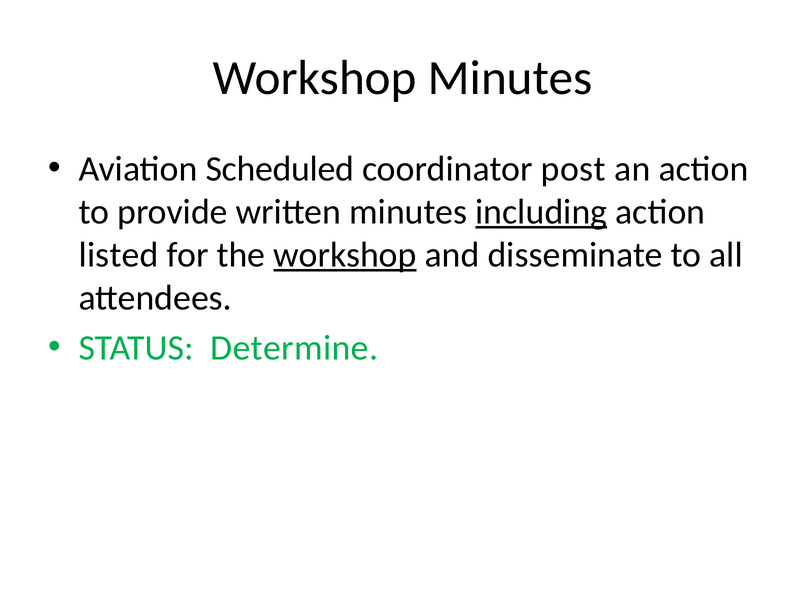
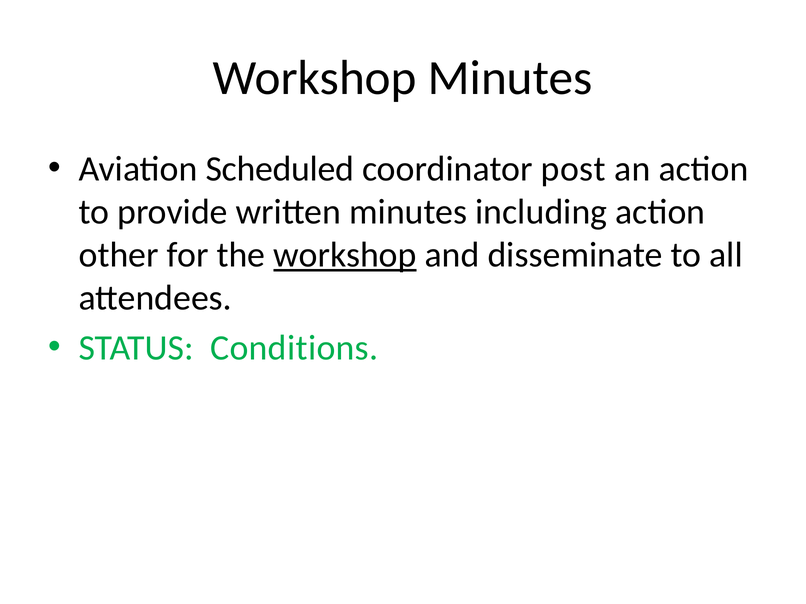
including underline: present -> none (541, 212)
listed: listed -> other (119, 255)
Determine: Determine -> Conditions (294, 348)
